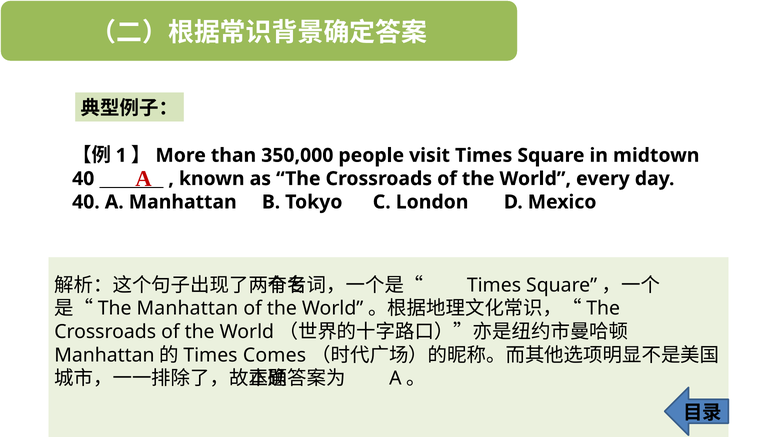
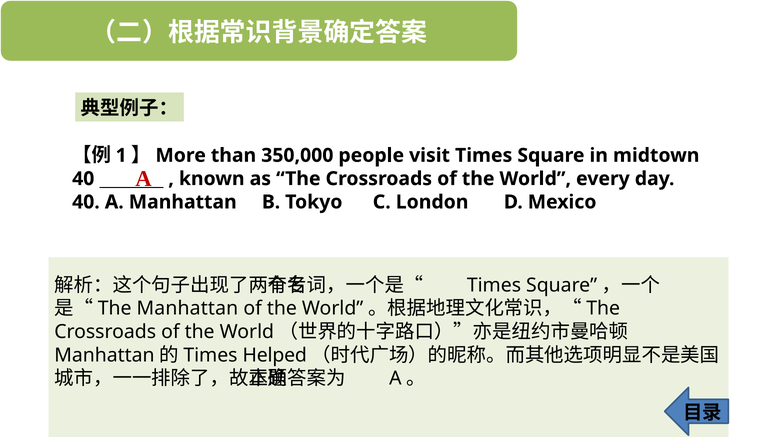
Comes: Comes -> Helped (275, 355)
